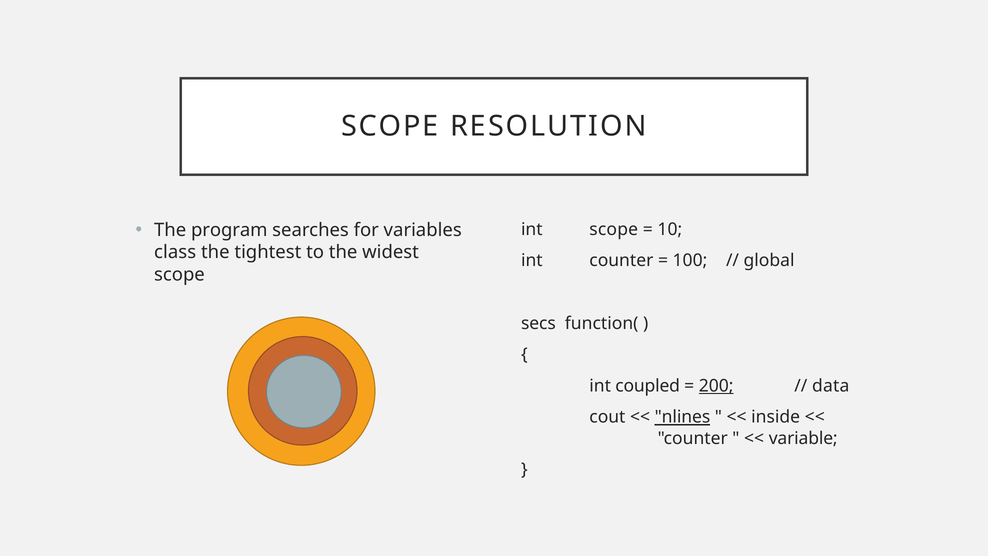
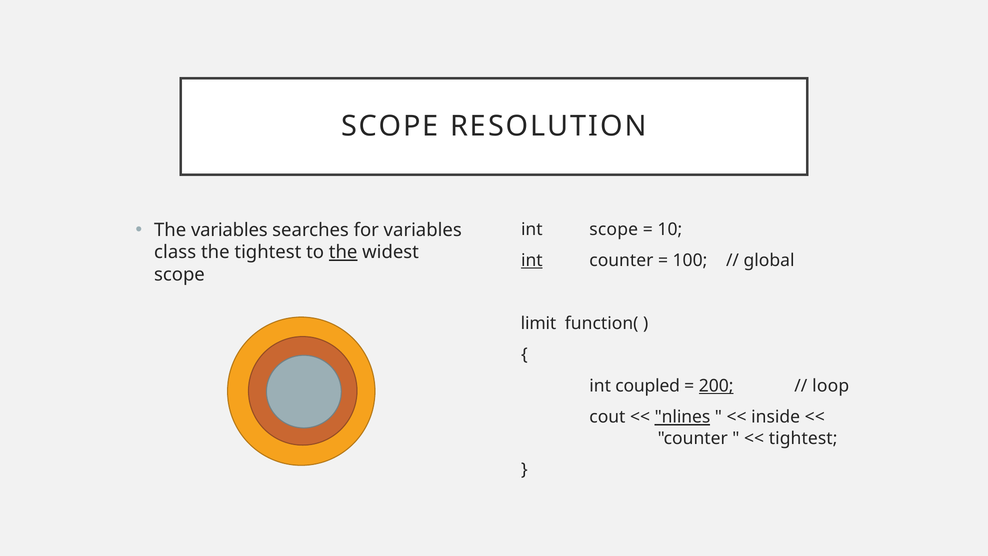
The program: program -> variables (229, 230)
the underline: none -> present (343, 252)
int underline: none -> present (532, 261)
secs: secs -> limit (538, 323)
data: data -> loop (831, 386)
variable: variable -> tightest (803, 438)
